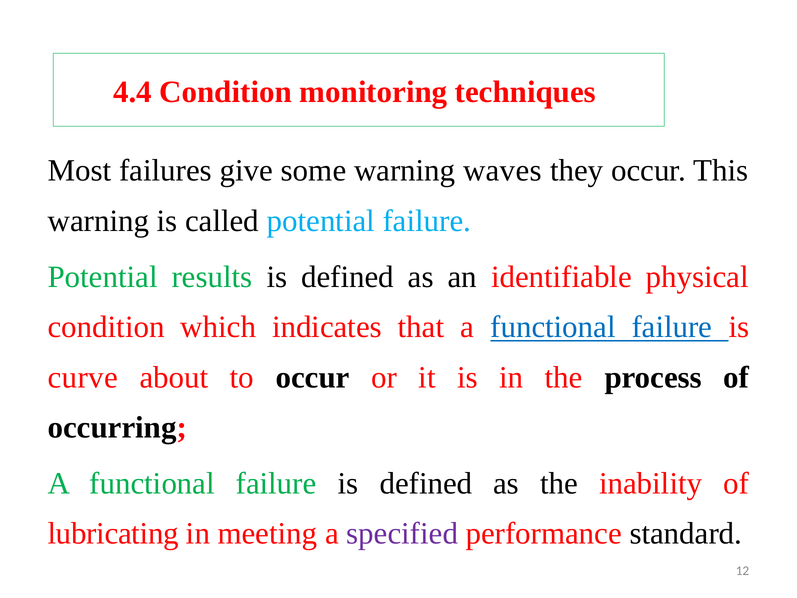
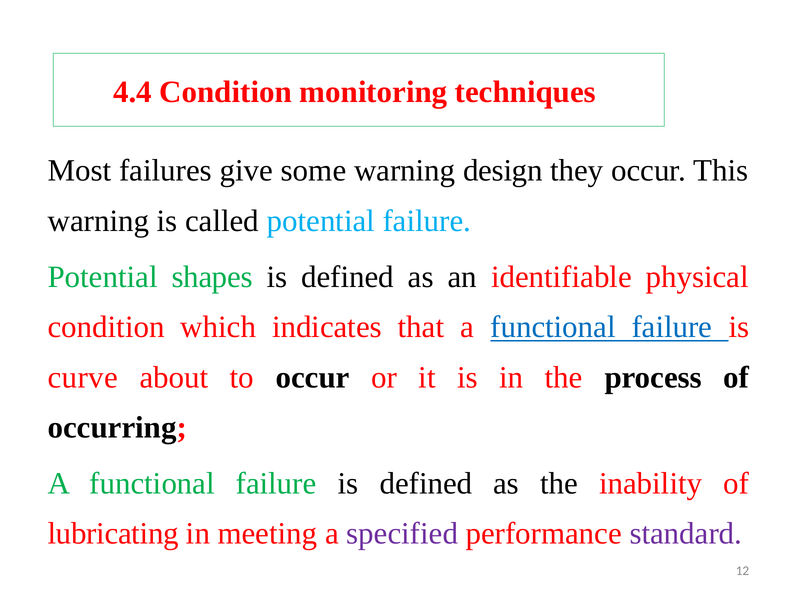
waves: waves -> design (503, 171)
results: results -> shapes (212, 277)
standard colour: black -> purple (686, 533)
